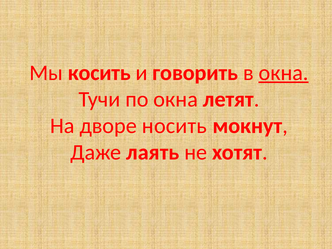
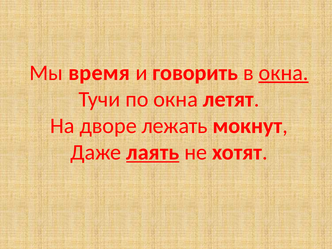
косить: косить -> время (99, 73)
носить: носить -> лежать (175, 126)
лаять underline: none -> present (153, 152)
